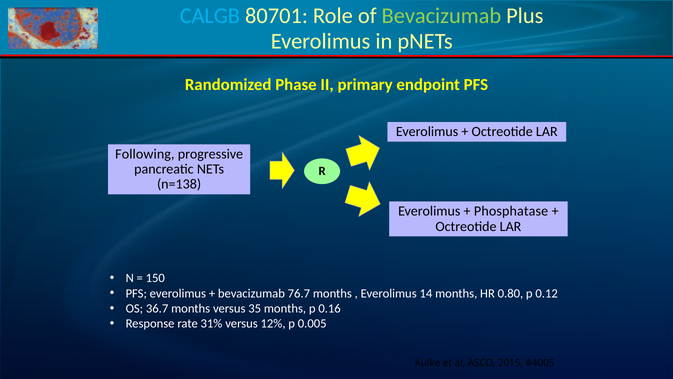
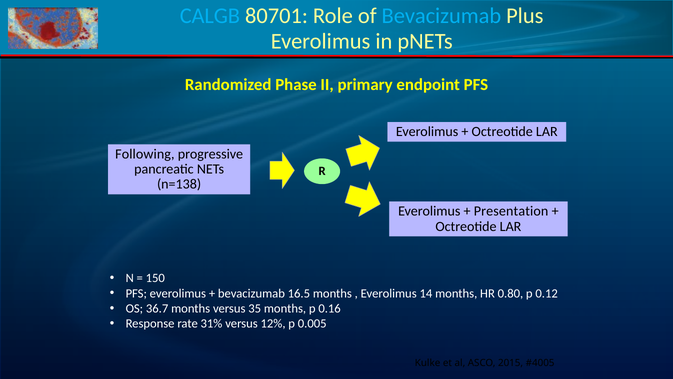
Bevacizumab colour: light green -> light blue (441, 16)
Phosphatase: Phosphatase -> Presentation (511, 211)
76.7: 76.7 -> 16.5 (299, 293)
